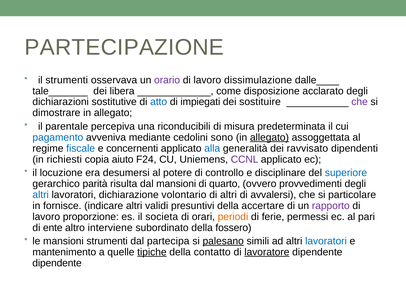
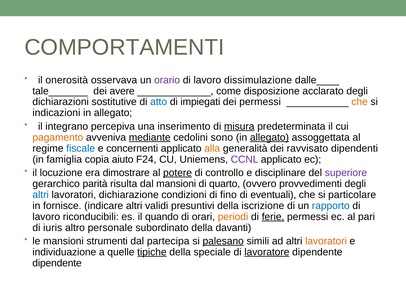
PARTECIPAZIONE: PARTECIPAZIONE -> COMPORTAMENTI (124, 47)
il strumenti: strumenti -> onerosità (67, 80)
libera: libera -> avere (122, 91)
dei sostituire: sostituire -> permessi (260, 102)
che colour: purple -> orange (360, 102)
dimostrare: dimostrare -> indicazioni (56, 113)
parentale: parentale -> integrano (67, 126)
riconducibili: riconducibili -> inserimento (184, 126)
misura underline: none -> present (239, 126)
pagamento colour: blue -> orange (58, 137)
mediante underline: none -> present (150, 137)
alla colour: blue -> orange (212, 148)
richiesti: richiesti -> famiglia (64, 159)
desumersi: desumersi -> dimostrare (126, 172)
potere underline: none -> present (178, 172)
superiore colour: blue -> purple (346, 172)
volontario: volontario -> condizioni (184, 194)
di altri: altri -> fino (228, 194)
avvalersi: avvalersi -> eventuali (273, 194)
accertare: accertare -> iscrizione (263, 205)
rapporto colour: purple -> blue (331, 205)
proporzione: proporzione -> riconducibili (91, 216)
societa: societa -> quando (162, 216)
ferie underline: none -> present (273, 216)
ente: ente -> iuris (53, 227)
interviene: interviene -> personale (110, 227)
fossero: fossero -> davanti (233, 227)
lavoratori colour: blue -> orange (326, 241)
mantenimento: mantenimento -> individuazione (64, 252)
contatto: contatto -> speciale (212, 252)
